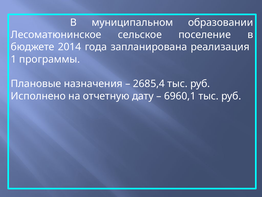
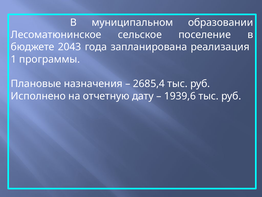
2014: 2014 -> 2043 (70, 47)
6960,1: 6960,1 -> 1939,6 (180, 96)
